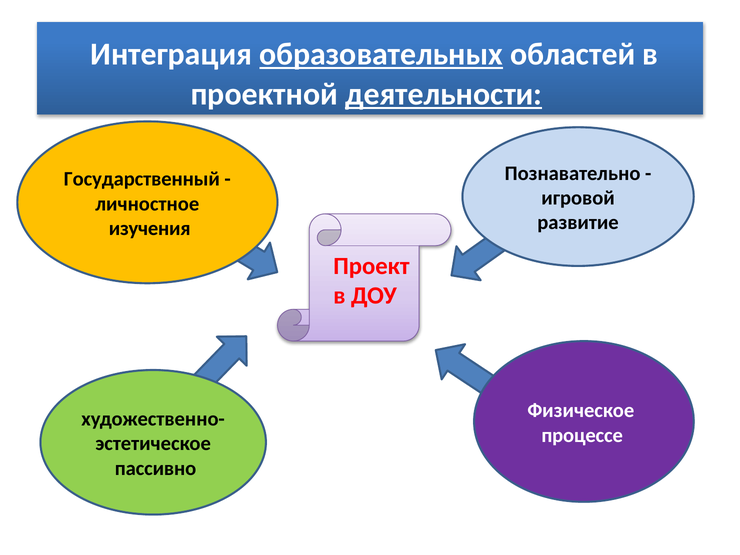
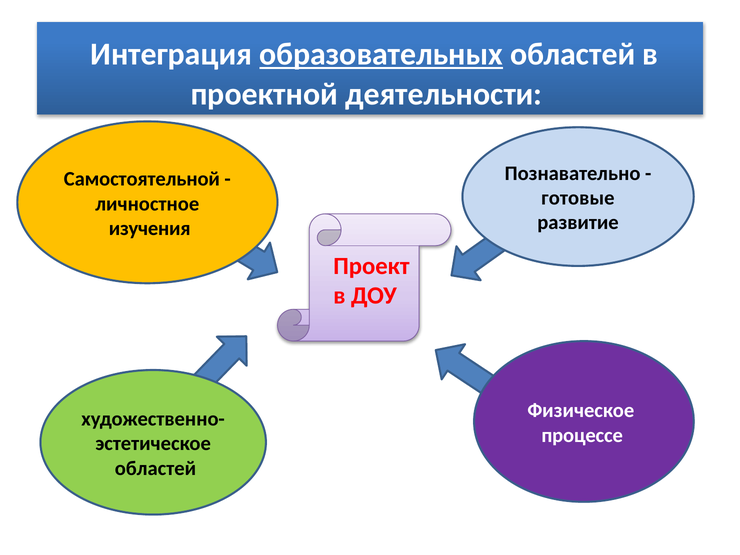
деятельности underline: present -> none (444, 94)
Государственный: Государственный -> Самостоятельной (142, 179)
игровой: игровой -> готовые (578, 198)
пассивно: пассивно -> областей (155, 468)
